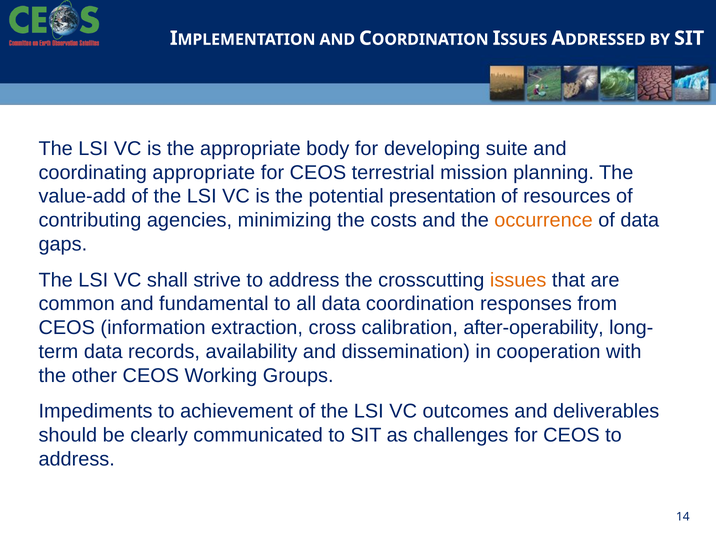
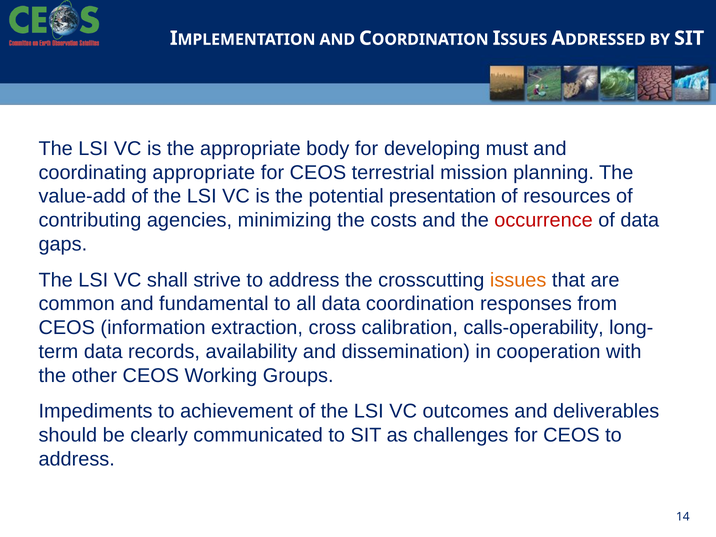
suite: suite -> must (507, 149)
occurrence colour: orange -> red (544, 220)
after-operability: after-operability -> calls-operability (534, 328)
